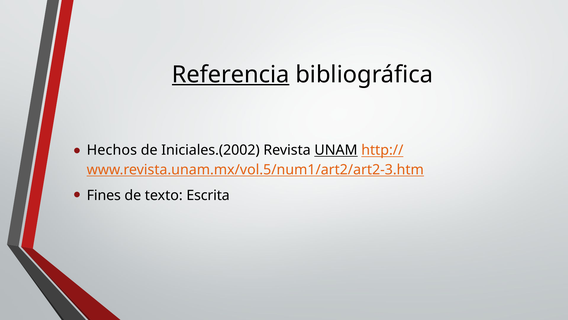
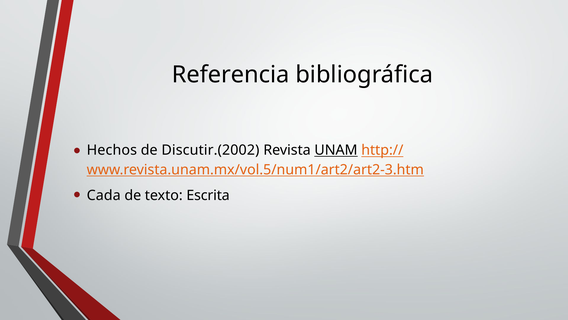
Referencia underline: present -> none (231, 74)
Iniciales.(2002: Iniciales.(2002 -> Discutir.(2002 (210, 150)
Fines: Fines -> Cada (104, 195)
